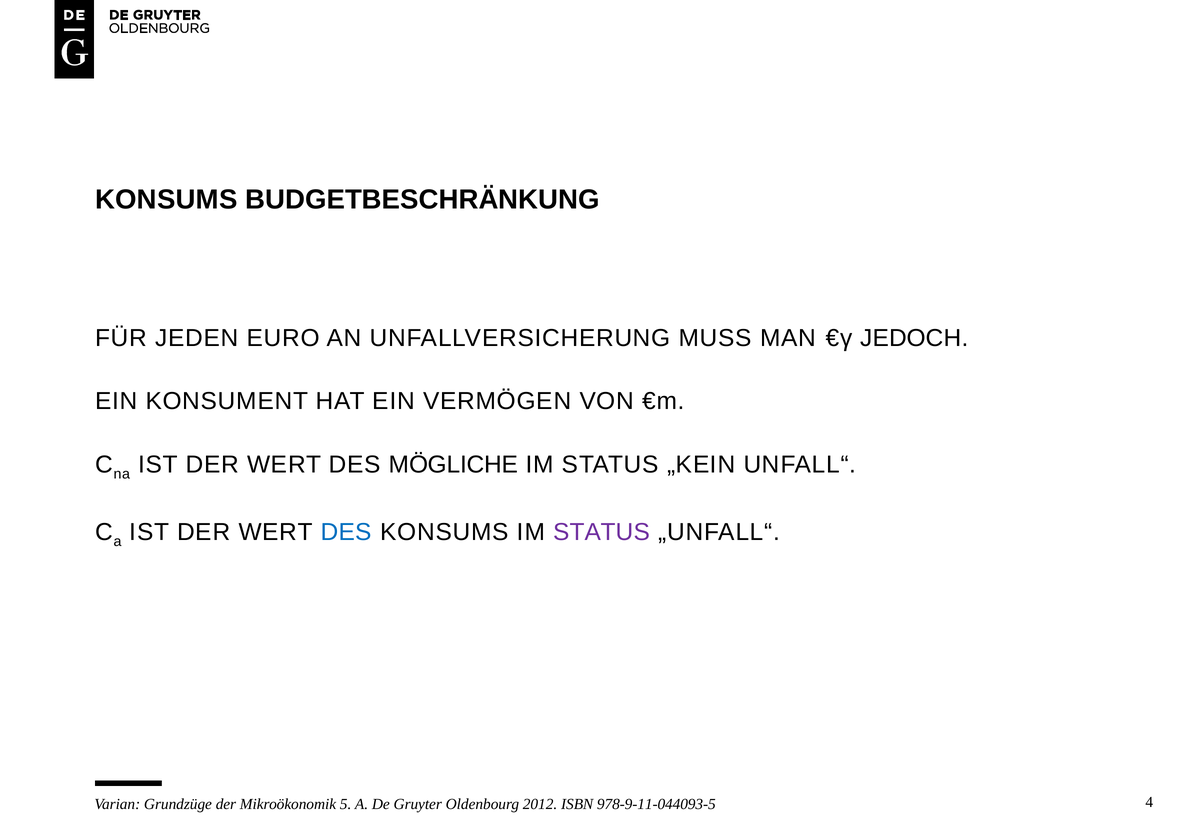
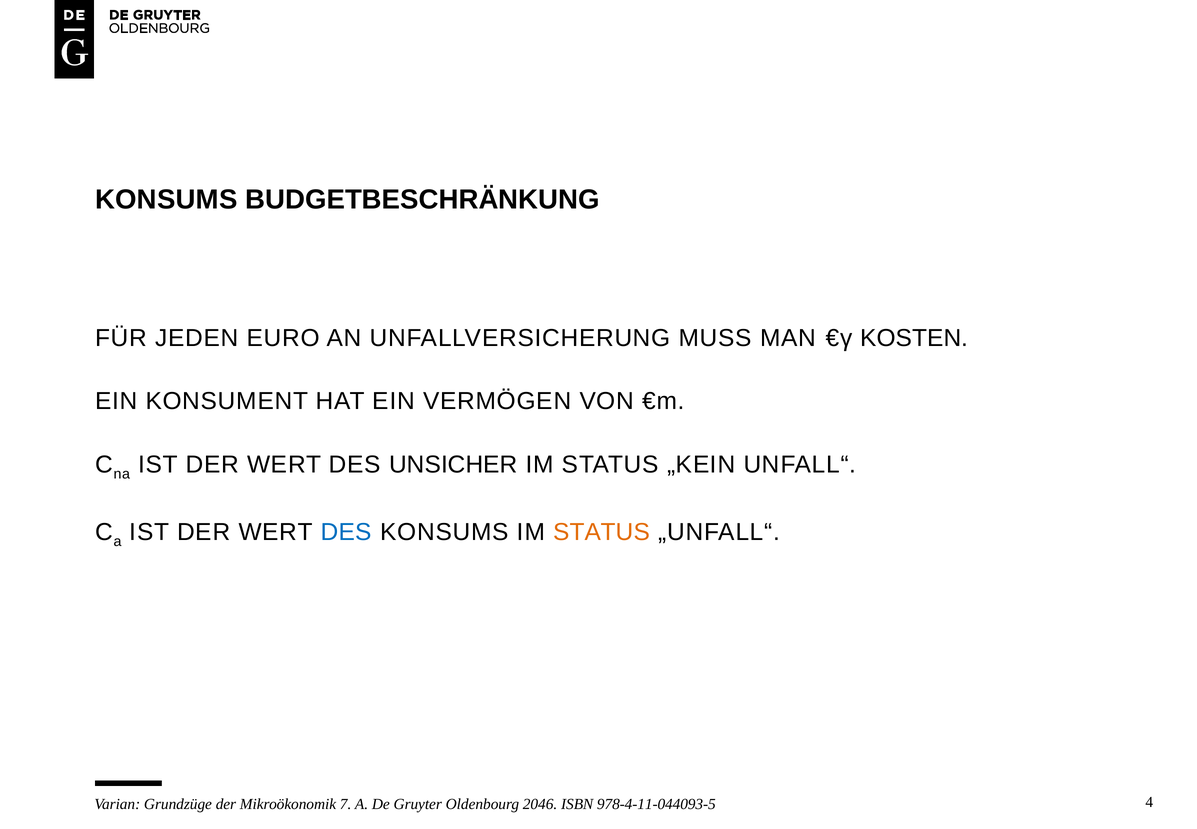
JEDOCH: JEDOCH -> KOSTEN (914, 338)
MÖGLICHE: MÖGLICHE -> UNSICHER (453, 464)
STATUS colour: purple -> orange (602, 532)
5: 5 -> 7 (346, 804)
2012: 2012 -> 2046 (540, 804)
978-9-11-044093-5: 978-9-11-044093-5 -> 978-4-11-044093-5 (656, 804)
